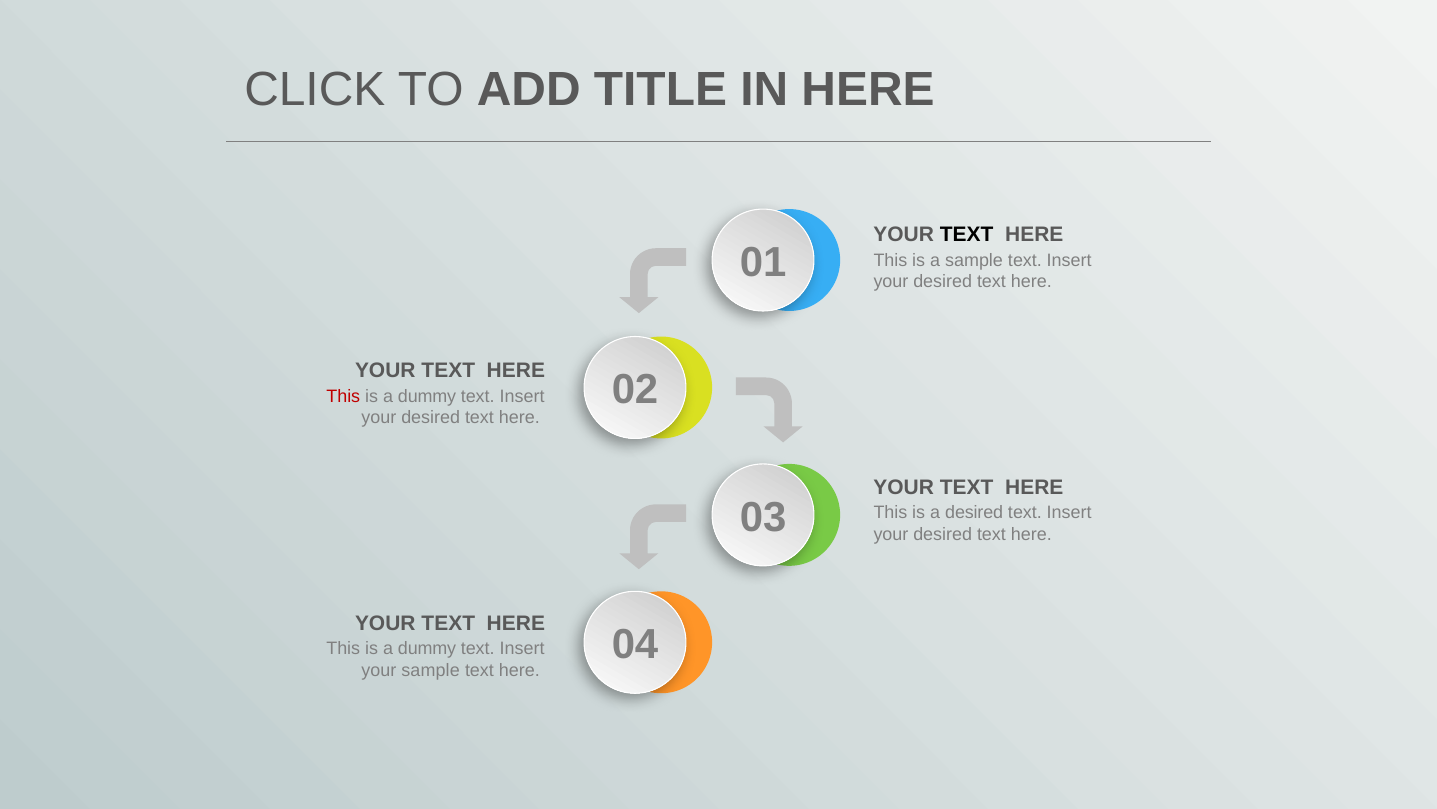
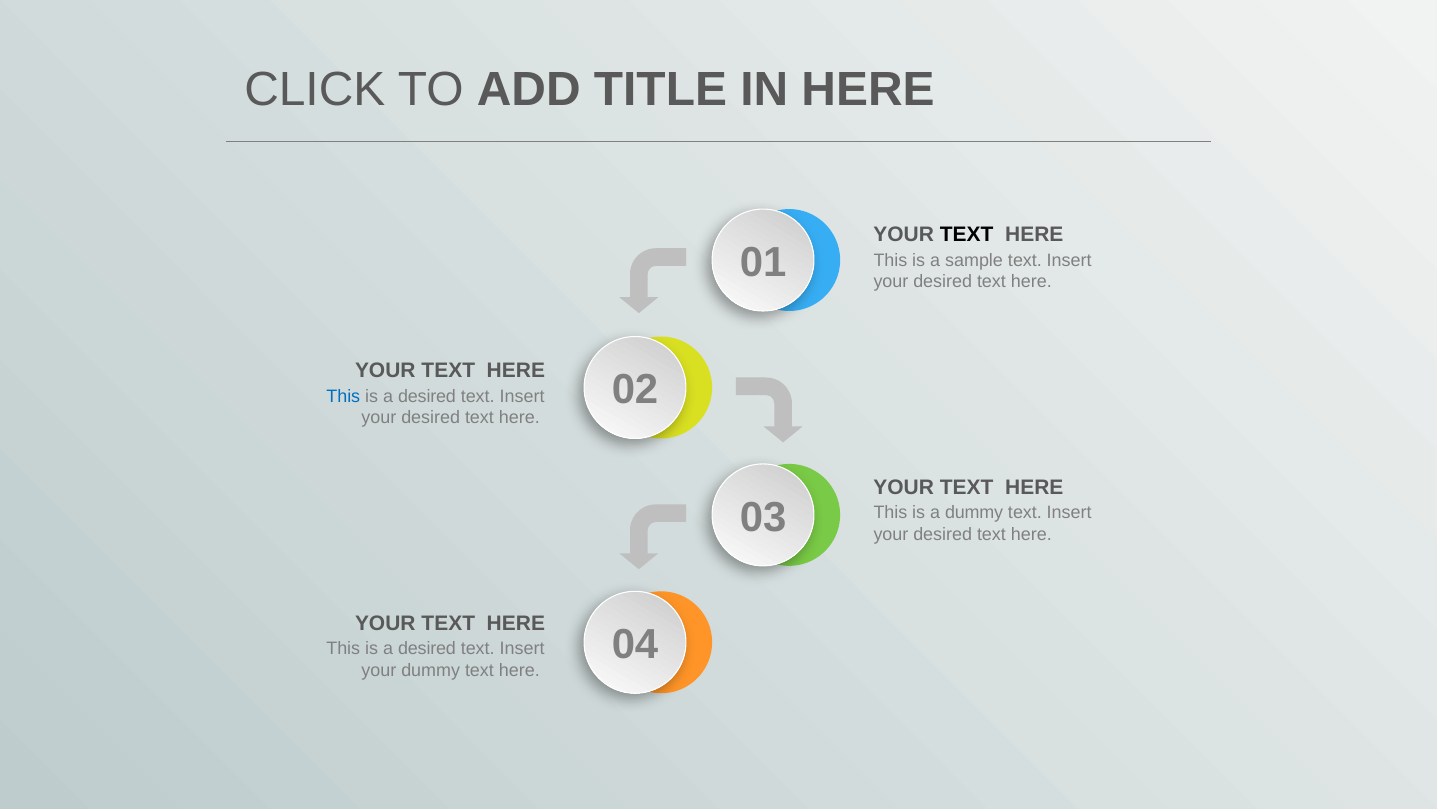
This colour: red -> blue (343, 396)
dummy: dummy -> desired (427, 396)
a desired: desired -> dummy (974, 513)
dummy: dummy -> desired (427, 648)
your sample: sample -> dummy (431, 670)
